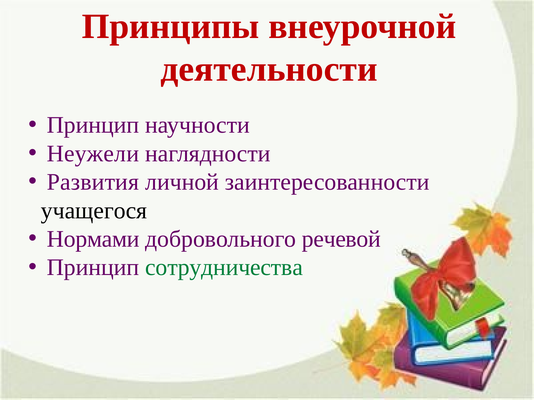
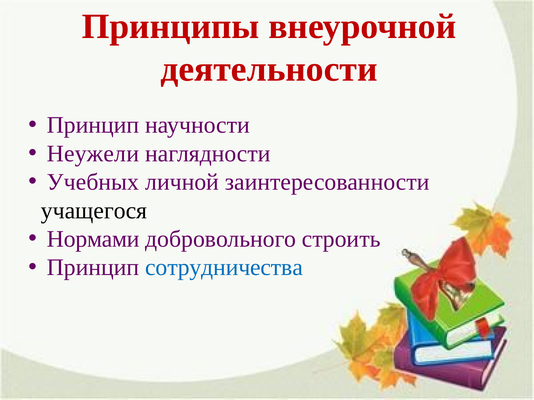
Развития: Развития -> Учебных (93, 182)
речевой: речевой -> строить (341, 239)
сотрудничества colour: green -> blue (224, 268)
